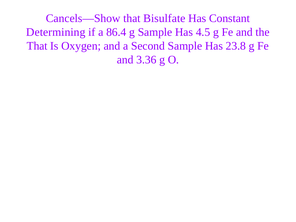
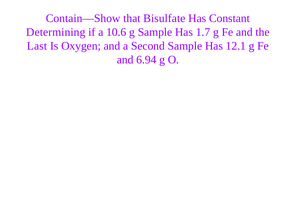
Cancels—Show: Cancels—Show -> Contain—Show (83, 18)
86.4: 86.4 -> 10.6 (116, 32)
4.5: 4.5 -> 1.7 (203, 32)
That: That -> Last (37, 46)
23.8: 23.8 -> 12.1 (236, 46)
3.36: 3.36 -> 6.94 (146, 60)
